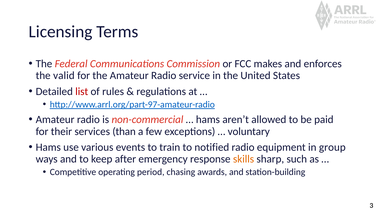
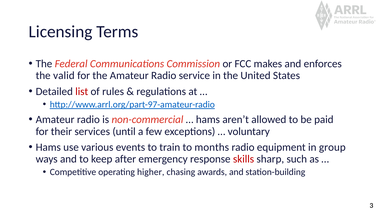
than: than -> until (124, 131)
notified: notified -> months (212, 147)
skills colour: orange -> red (244, 159)
period: period -> higher (151, 172)
